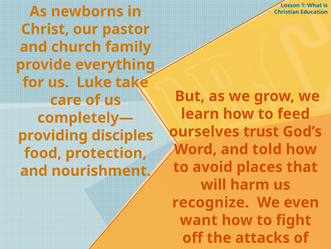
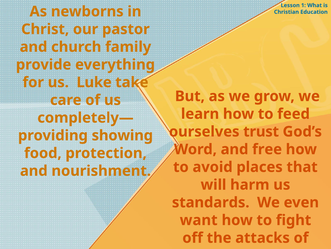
disciples: disciples -> showing (122, 135)
told: told -> free (267, 149)
recognize: recognize -> standards (211, 202)
